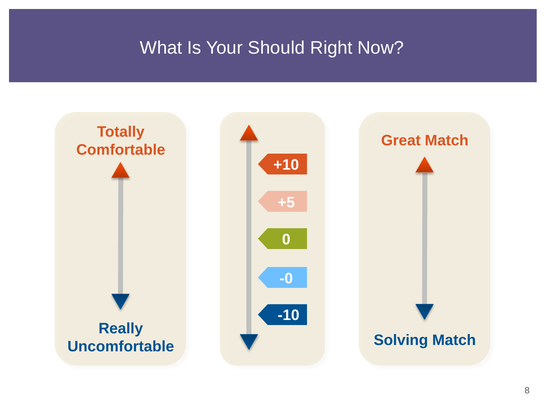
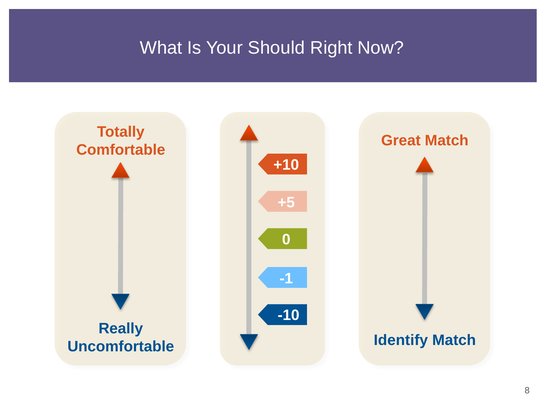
-0: -0 -> -1 (286, 278)
Solving: Solving -> Identify (401, 340)
